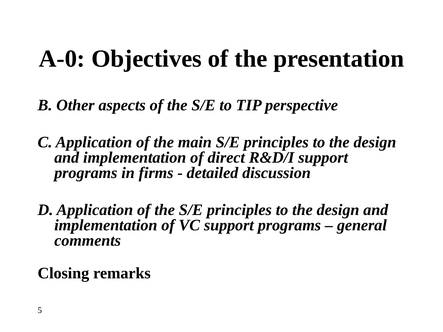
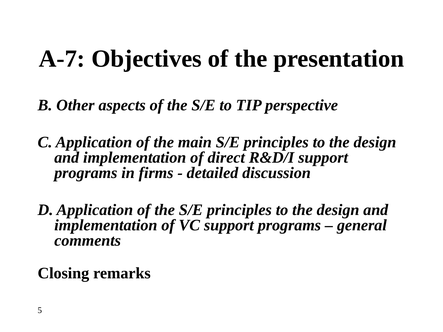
A-0: A-0 -> A-7 (62, 59)
